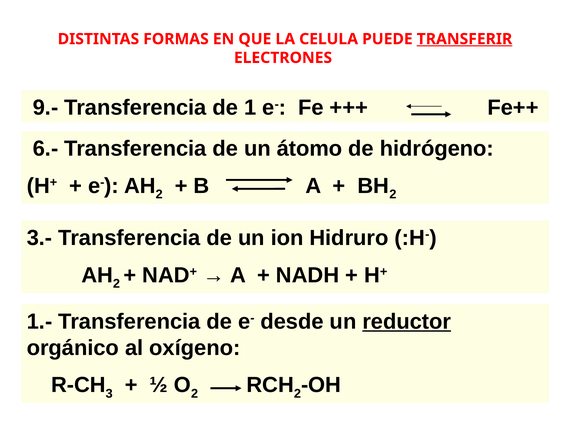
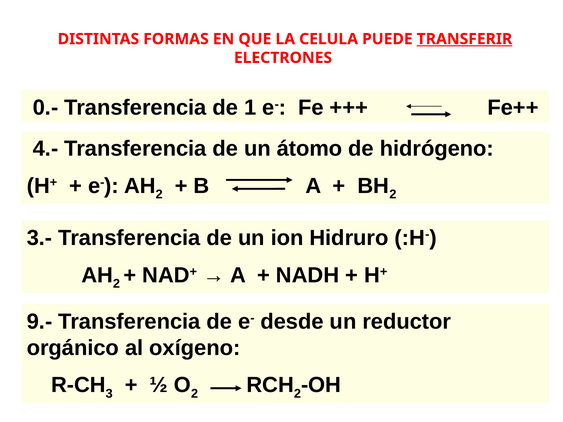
9.-: 9.- -> 0.- (46, 108)
6.-: 6.- -> 4.- (46, 149)
1.-: 1.- -> 9.- (40, 322)
reductor underline: present -> none (407, 322)
